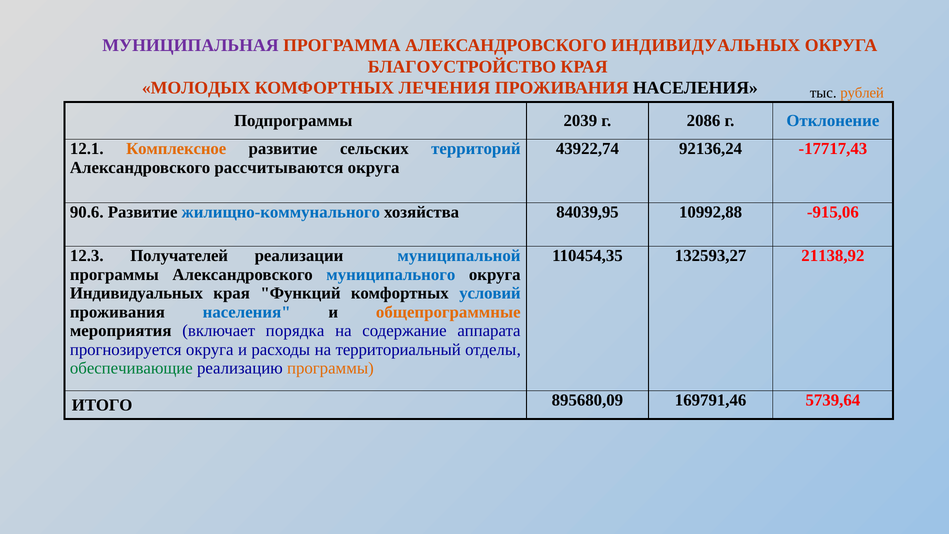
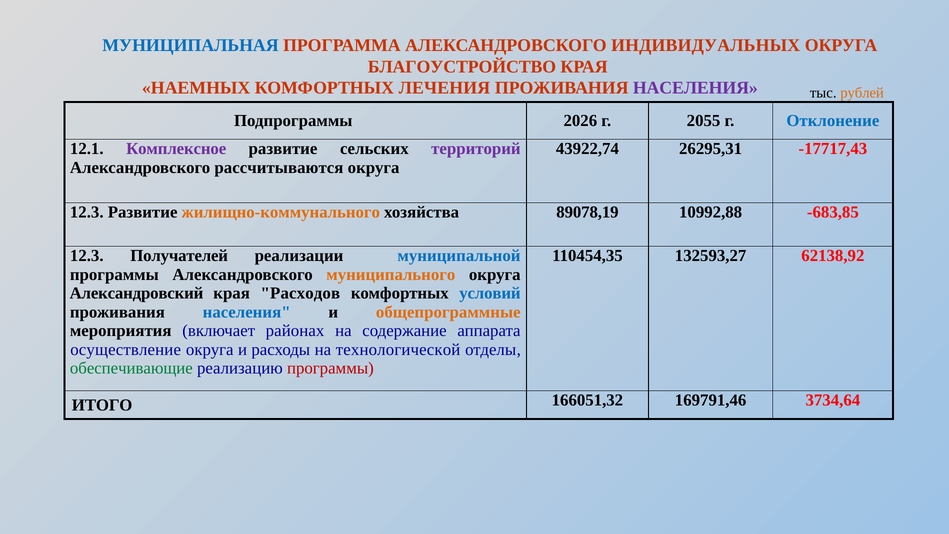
МУНИЦИПАЛЬНАЯ colour: purple -> blue (191, 45)
МОЛОДЫХ: МОЛОДЫХ -> НАЕМНЫХ (196, 88)
НАСЕЛЕНИЯ colour: black -> purple (695, 88)
2039: 2039 -> 2026 (580, 121)
2086: 2086 -> 2055 (704, 121)
Комплексное colour: orange -> purple (176, 149)
территорий colour: blue -> purple (476, 149)
92136,24: 92136,24 -> 26295,31 (711, 149)
90.6: 90.6 -> 12.3 (87, 212)
жилищно-коммунального colour: blue -> orange (281, 212)
84039,95: 84039,95 -> 89078,19 (587, 212)
-915,06: -915,06 -> -683,85 (833, 212)
21138,92: 21138,92 -> 62138,92 (833, 256)
муниципального colour: blue -> orange (391, 274)
Индивидуальных: Индивидуальных -> Александровский (136, 293)
Функций: Функций -> Расходов (300, 293)
порядка: порядка -> районах (295, 331)
прогнозируется: прогнозируется -> осуществление (126, 349)
территориальный: территориальный -> технологической (398, 349)
программы colour: orange -> red (330, 368)
895680,09: 895680,09 -> 166051,32 (587, 400)
5739,64: 5739,64 -> 3734,64 (833, 400)
